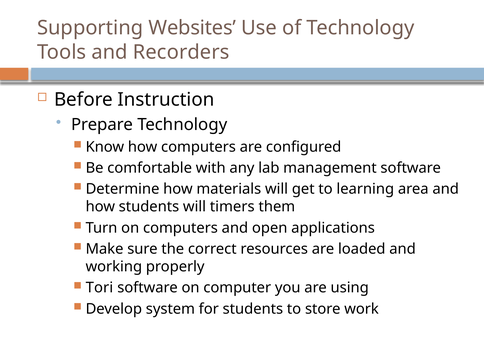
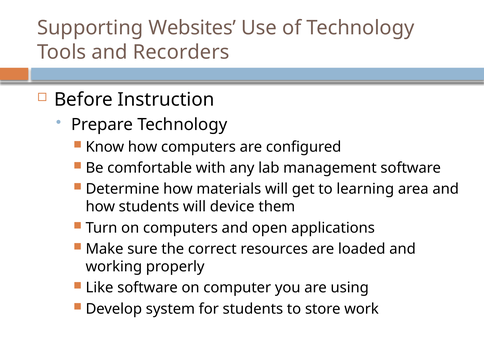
timers: timers -> device (232, 207)
Tori: Tori -> Like (100, 288)
